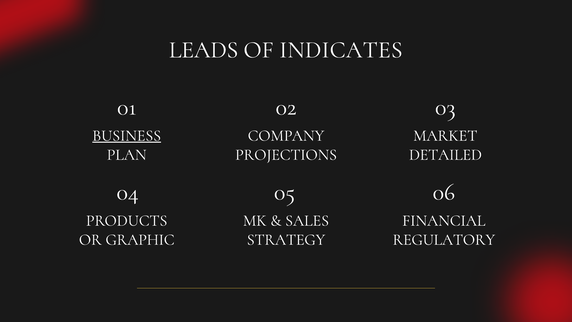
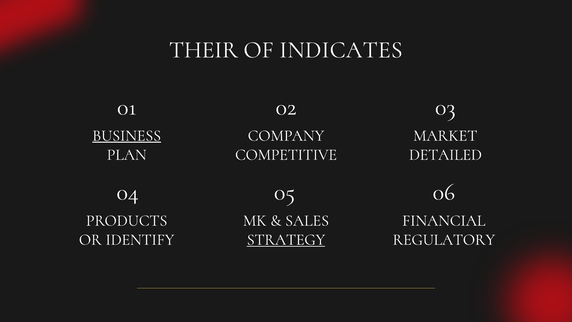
LEADS: LEADS -> THEIR (204, 50)
PROJECTIONS: PROJECTIONS -> COMPETITIVE (286, 154)
GRAPHIC: GRAPHIC -> IDENTIFY (140, 239)
STRATEGY underline: none -> present (286, 239)
